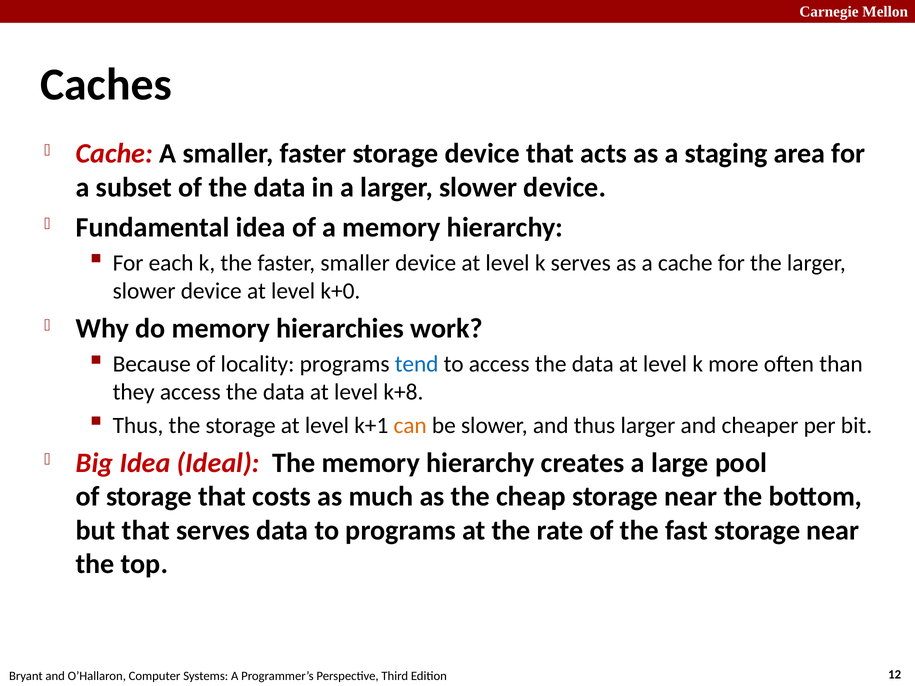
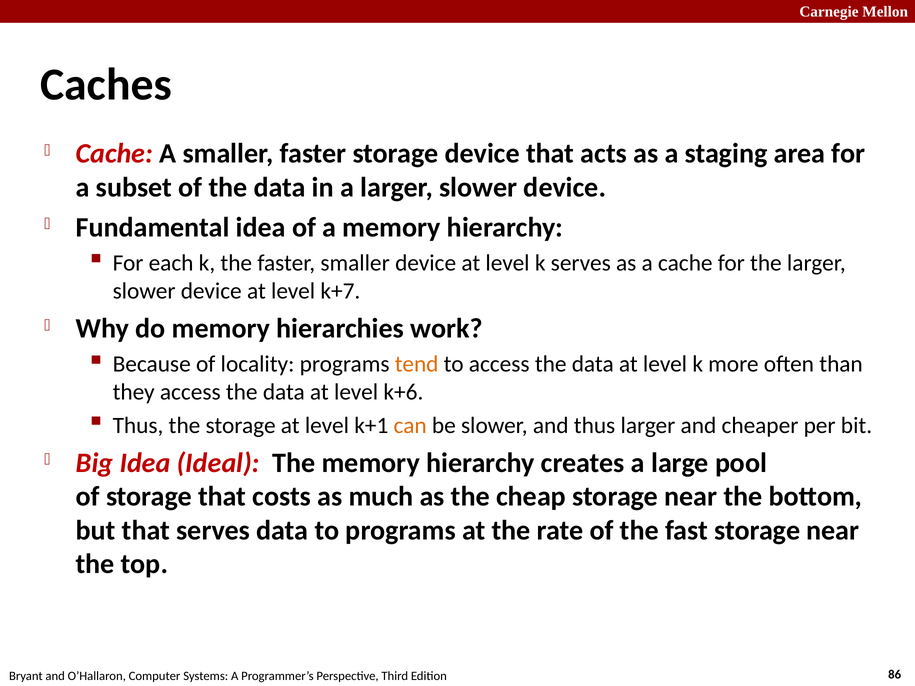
k+0: k+0 -> k+7 (340, 291)
tend colour: blue -> orange (417, 364)
k+8: k+8 -> k+6 (403, 392)
12: 12 -> 86 (895, 675)
